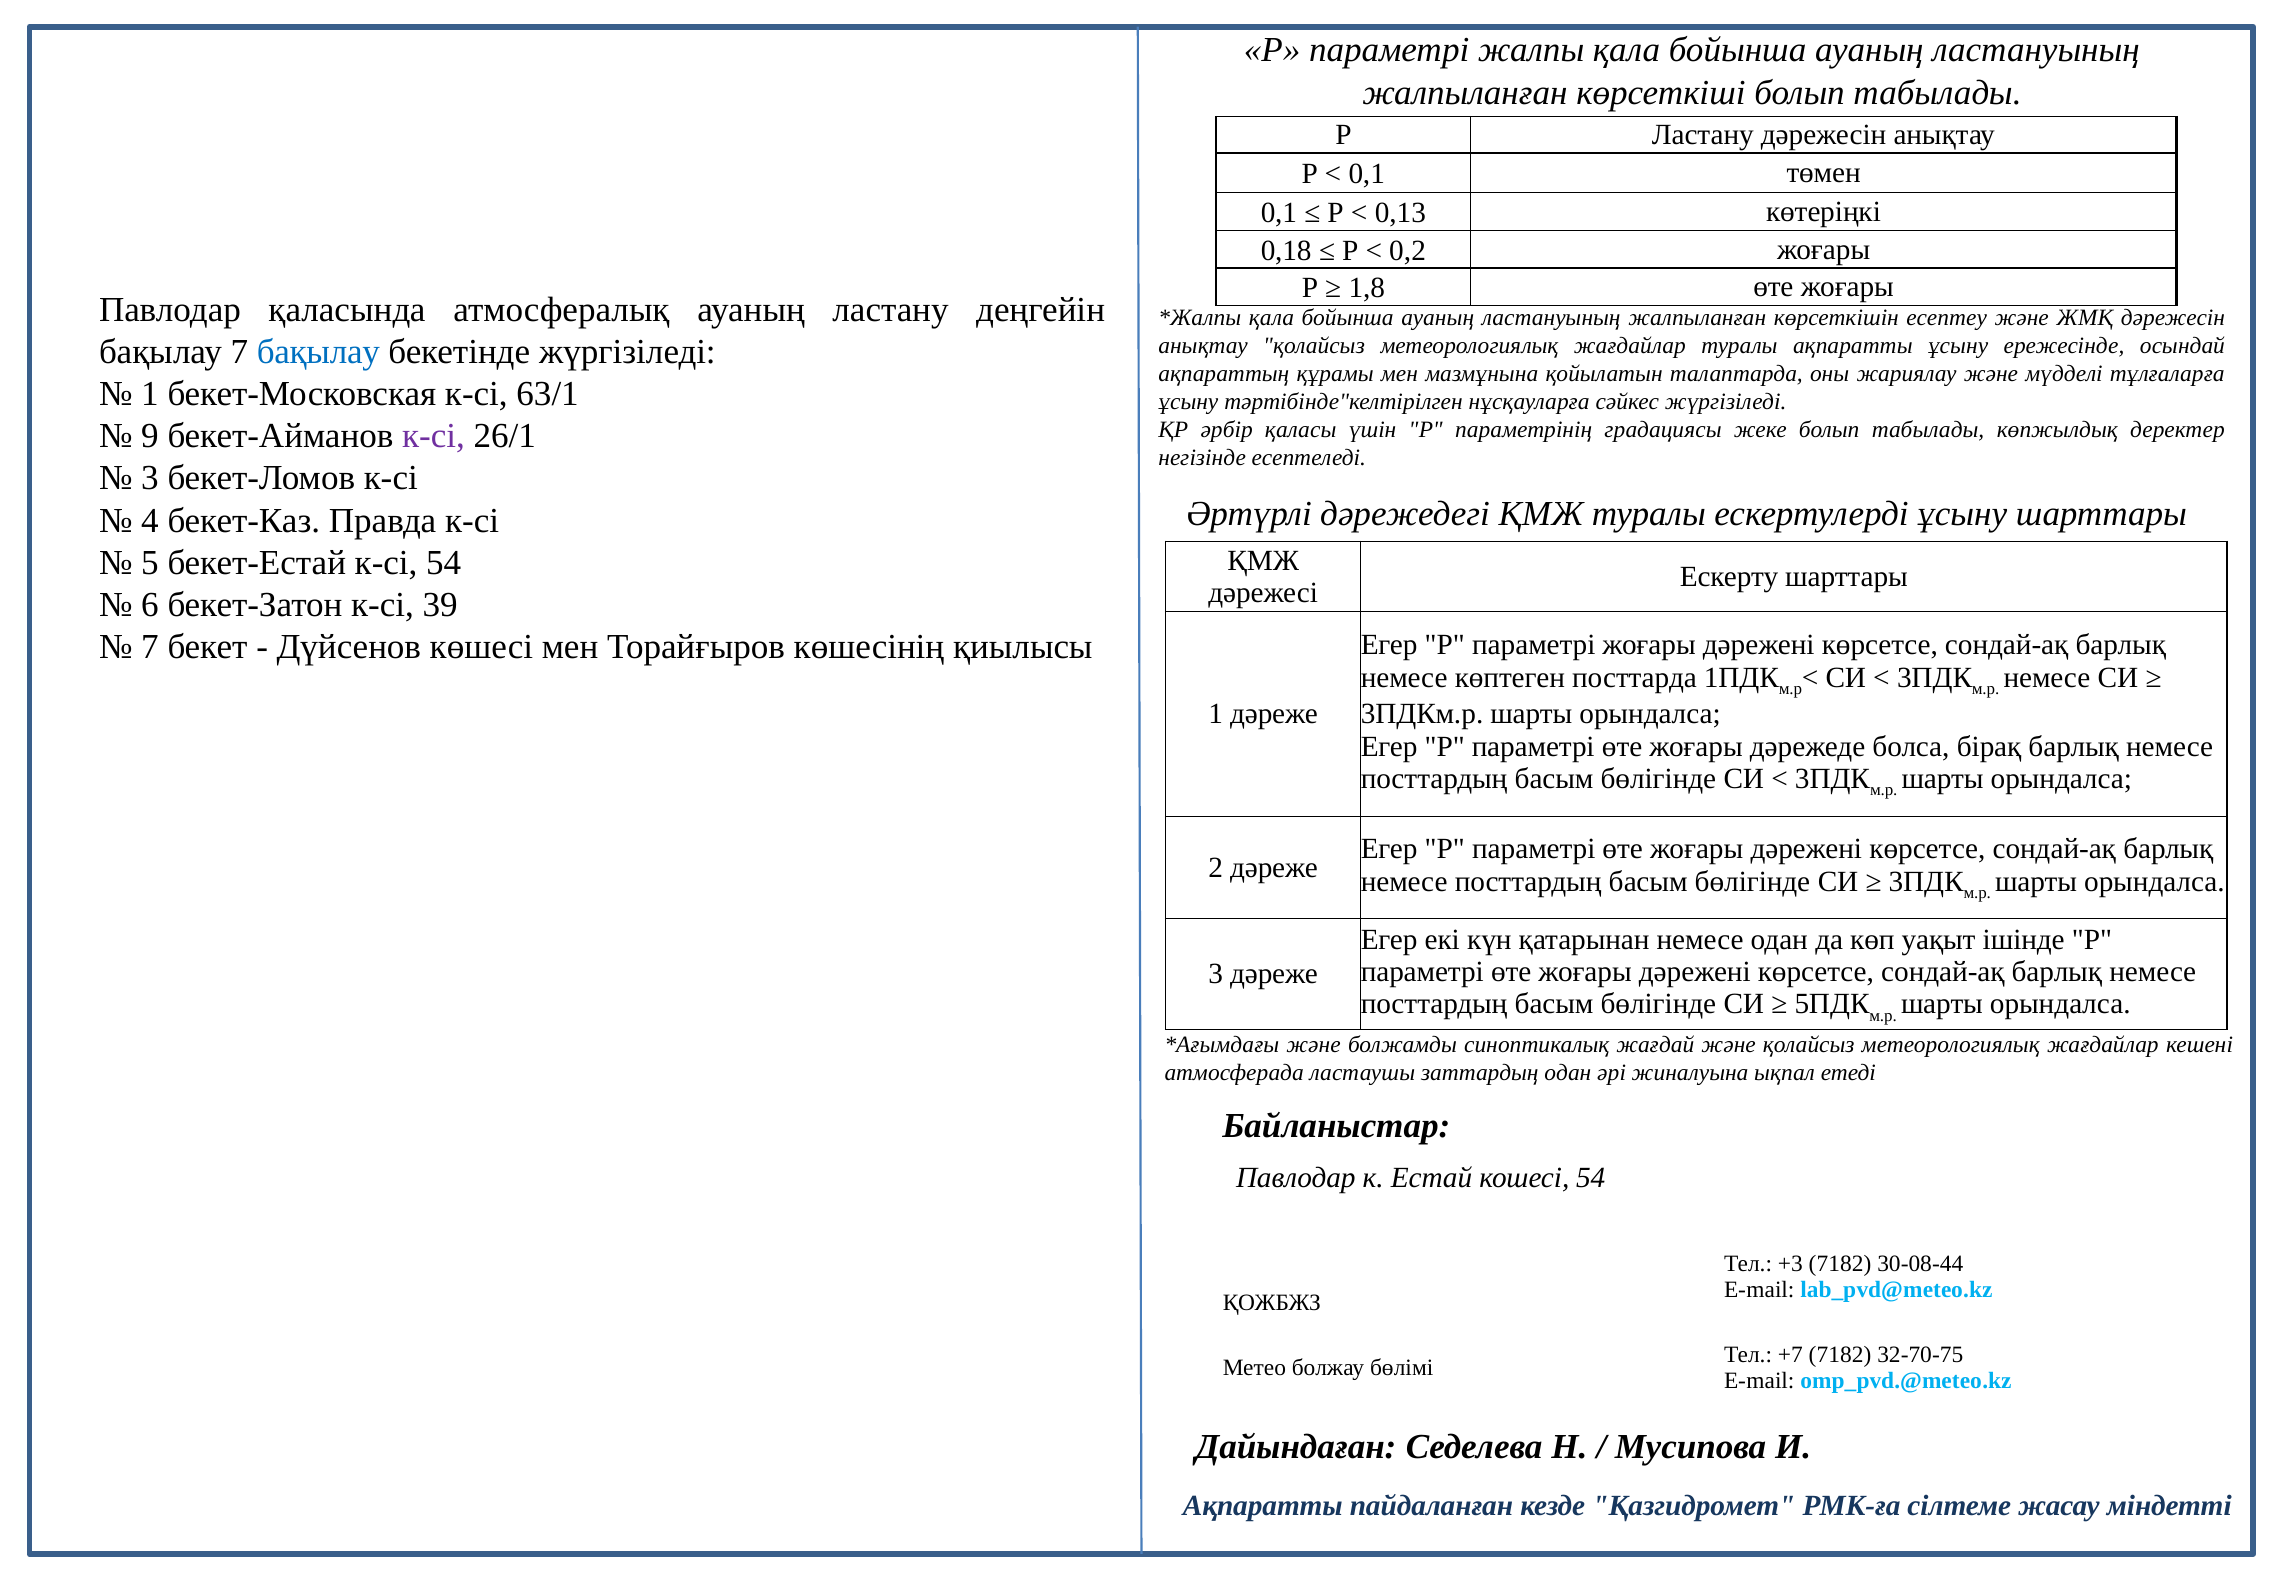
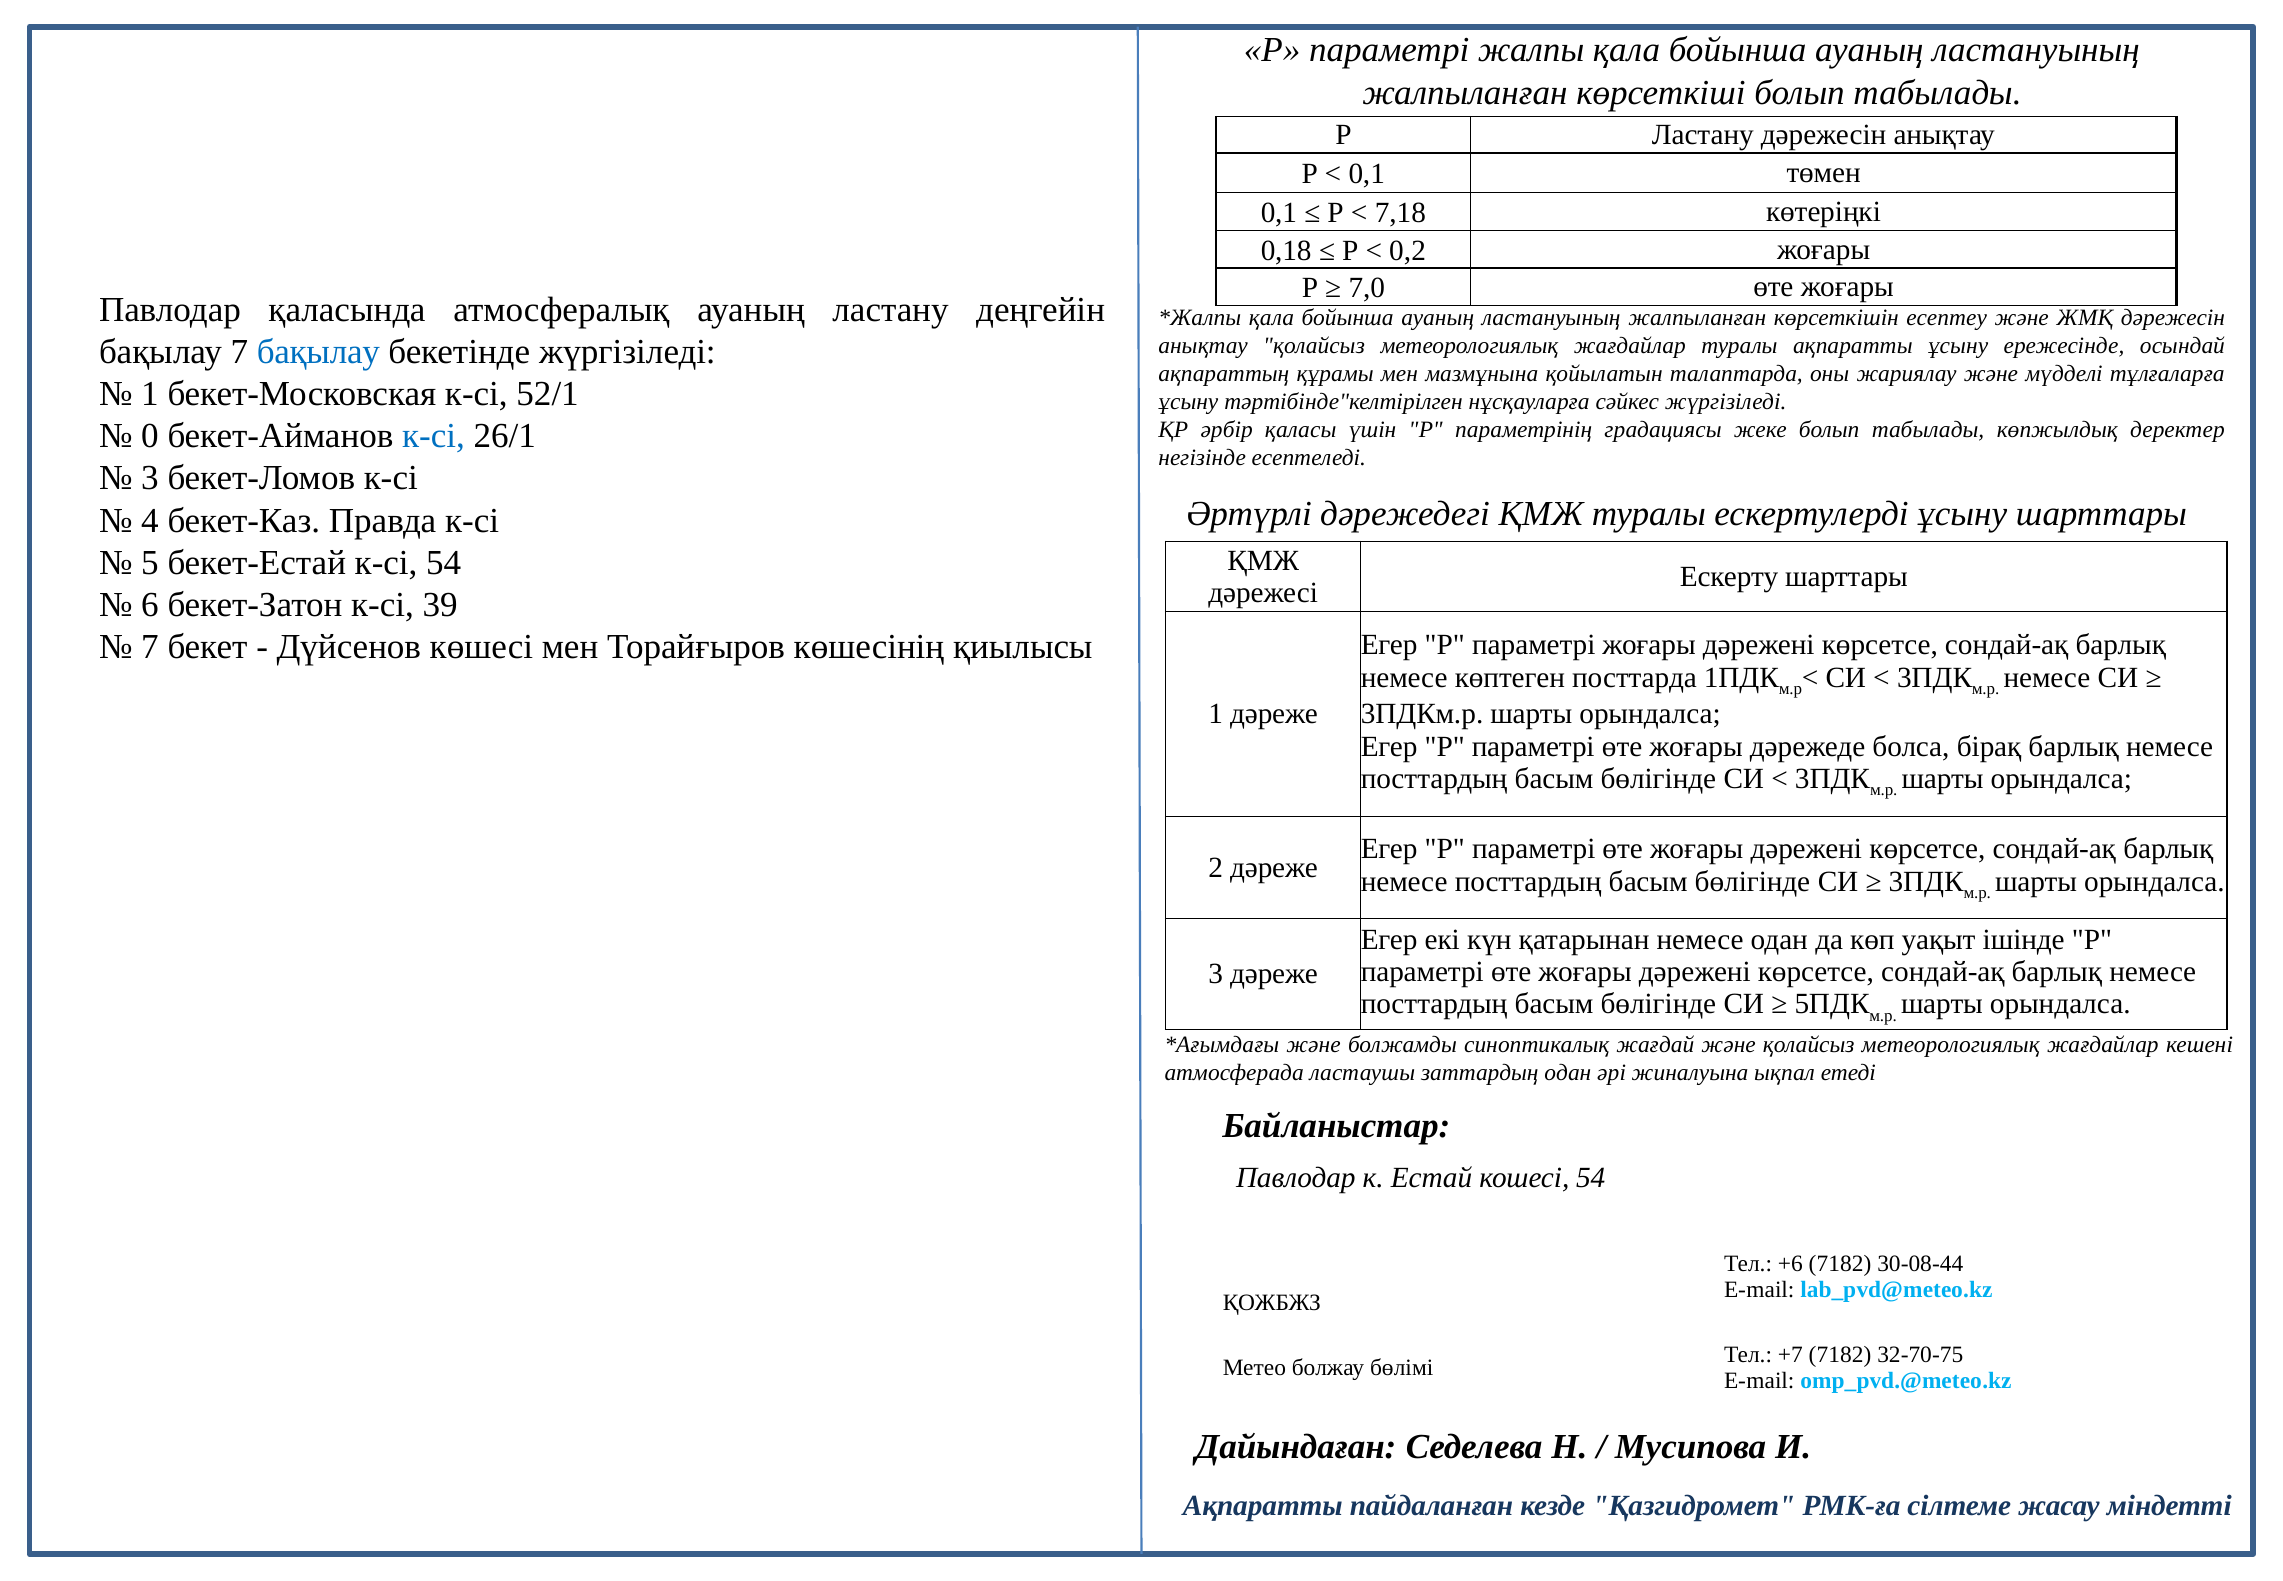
0,13: 0,13 -> 7,18 (1400, 213)
1,8: 1,8 -> 7,0 (1367, 288)
63/1: 63/1 -> 52/1 (548, 394)
9: 9 -> 0 (150, 436)
к-сі colour: purple -> blue (434, 436)
+3: +3 -> +6 (1790, 1263)
